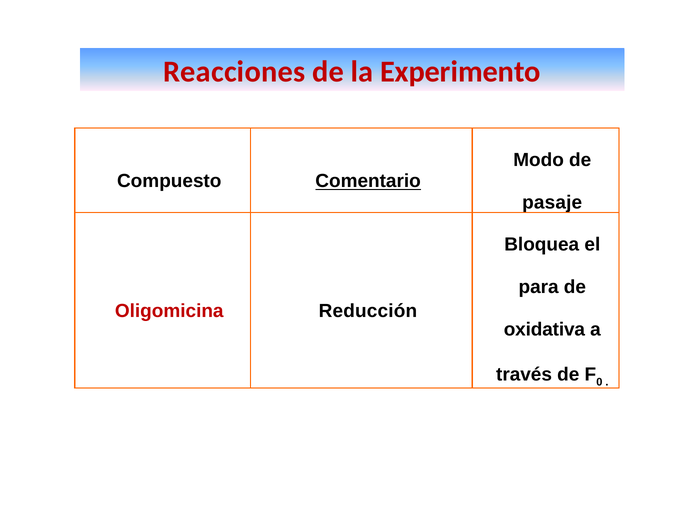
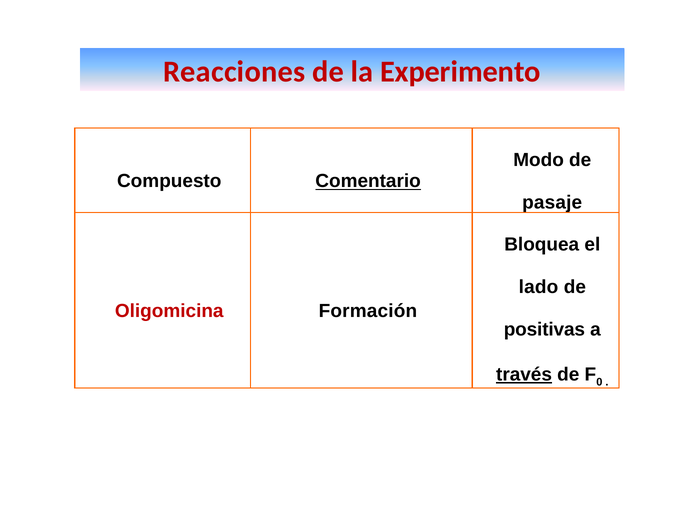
para: para -> lado (538, 287)
Reducción: Reducción -> Formación (368, 311)
oxidativa: oxidativa -> positivas (544, 329)
través underline: none -> present (524, 375)
